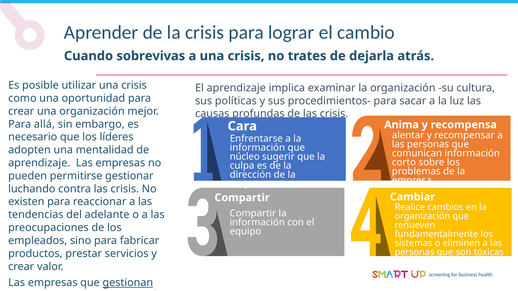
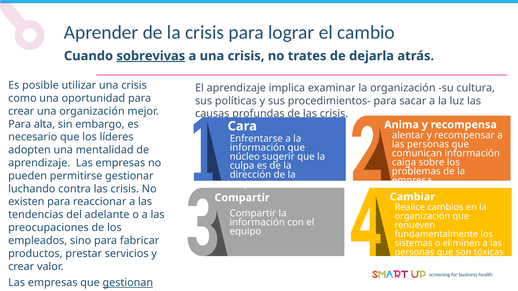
sobrevivas underline: none -> present (151, 56)
allá: allá -> alta (44, 124)
corto: corto -> caiga (404, 163)
